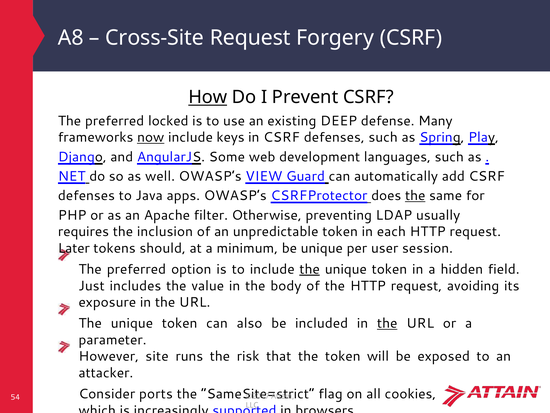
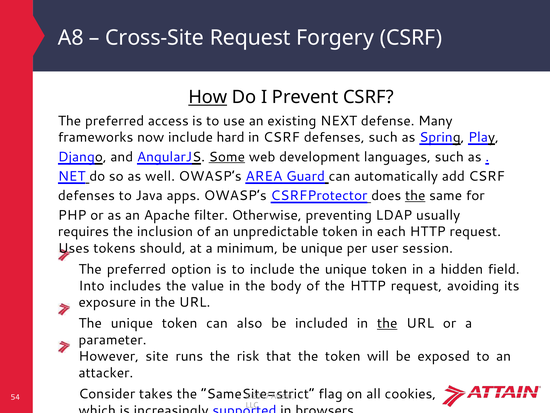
locked: locked -> access (168, 121)
DEEP: DEEP -> NEXT (339, 121)
now underline: present -> none (151, 137)
keys: keys -> hard (231, 137)
Some underline: none -> present (227, 157)
VIEW: VIEW -> AREA (264, 176)
Later: Later -> Uses (74, 248)
the underline: present -> none (310, 269)
Just: Just -> Into (92, 285)
ports: ports -> takes (156, 394)
